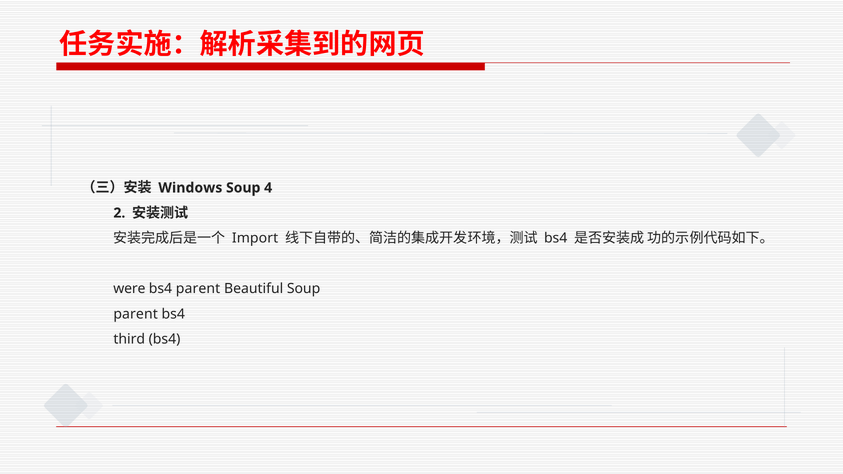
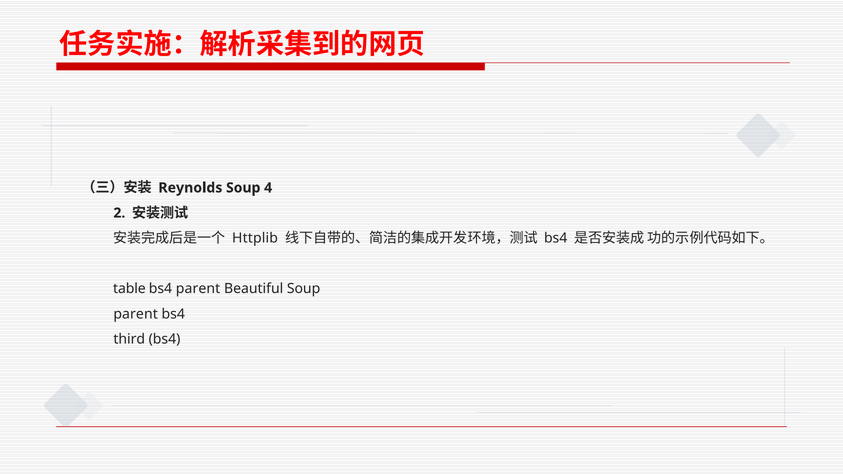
Windows: Windows -> Reynolds (190, 188)
Import: Import -> Httplib (255, 238)
were: were -> table (129, 289)
